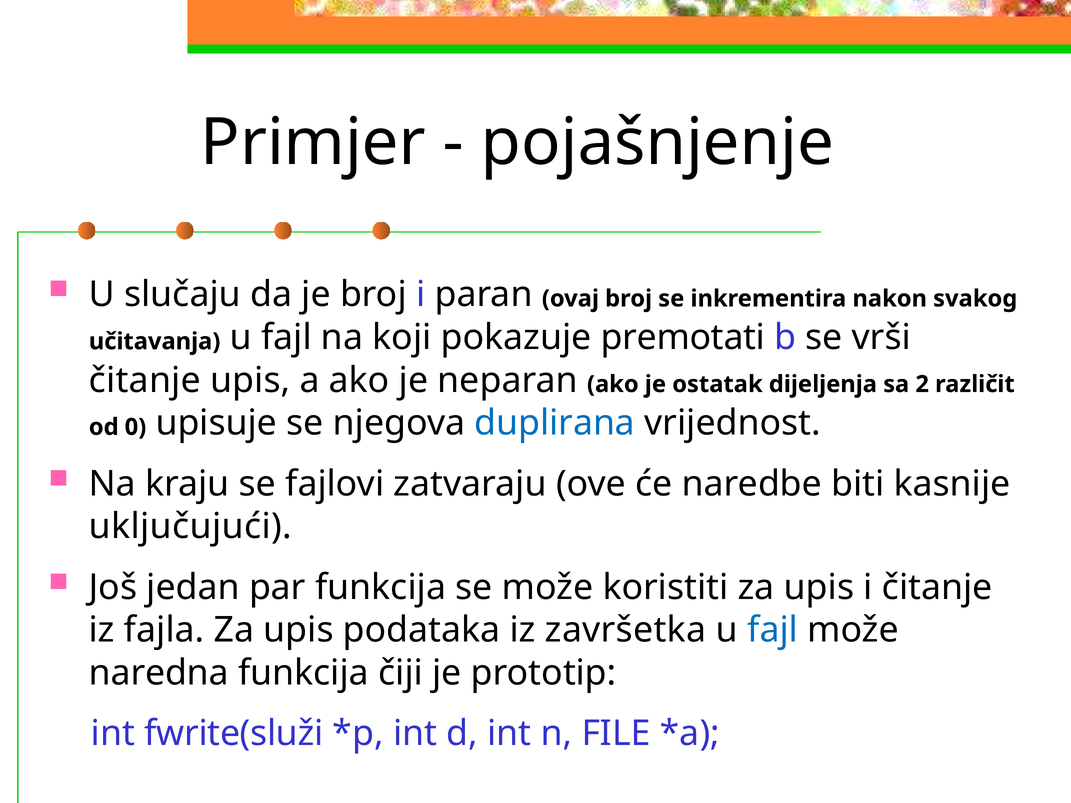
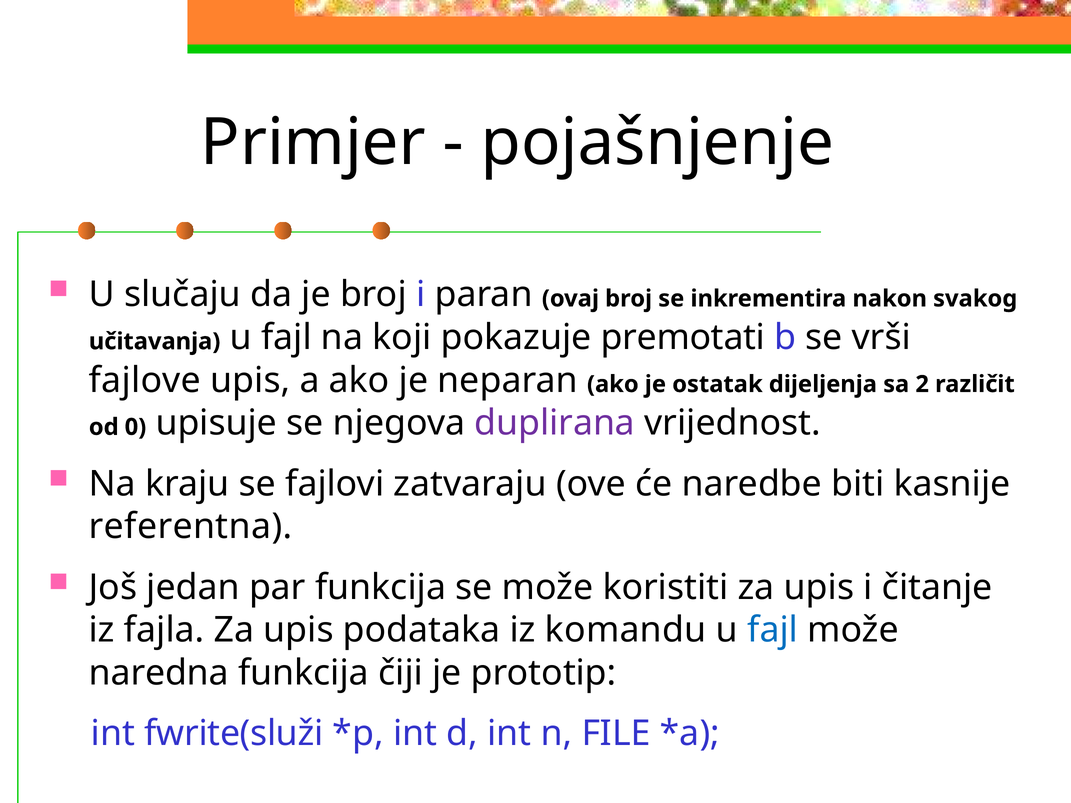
čitanje: čitanje -> fajlove (145, 380)
duplirana colour: blue -> purple (555, 423)
uključujući: uključujući -> referentna (190, 527)
završetka: završetka -> komandu (626, 630)
